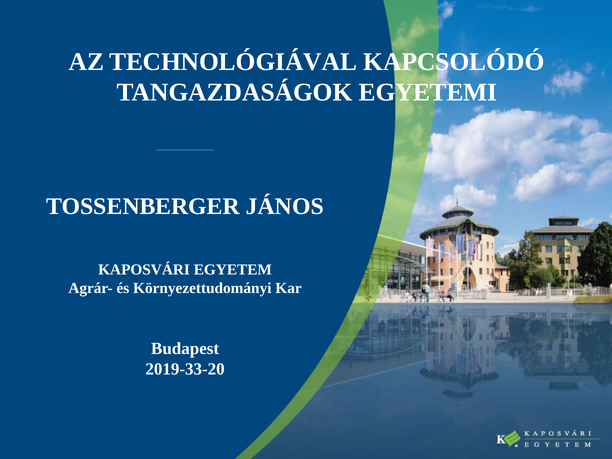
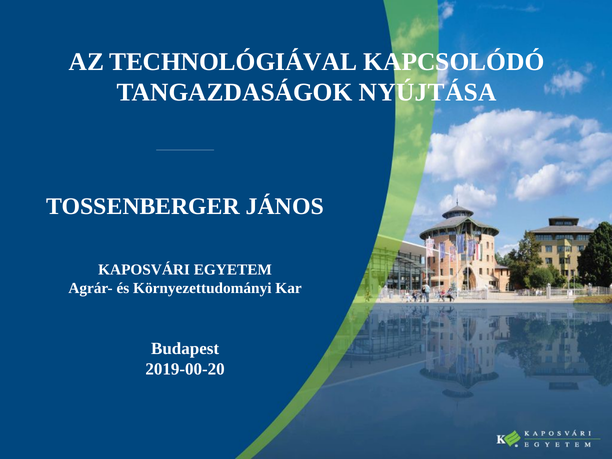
EGYETEMI: EGYETEMI -> NYÚJTÁSA (428, 92)
2019-33-20: 2019-33-20 -> 2019-00-20 (185, 369)
